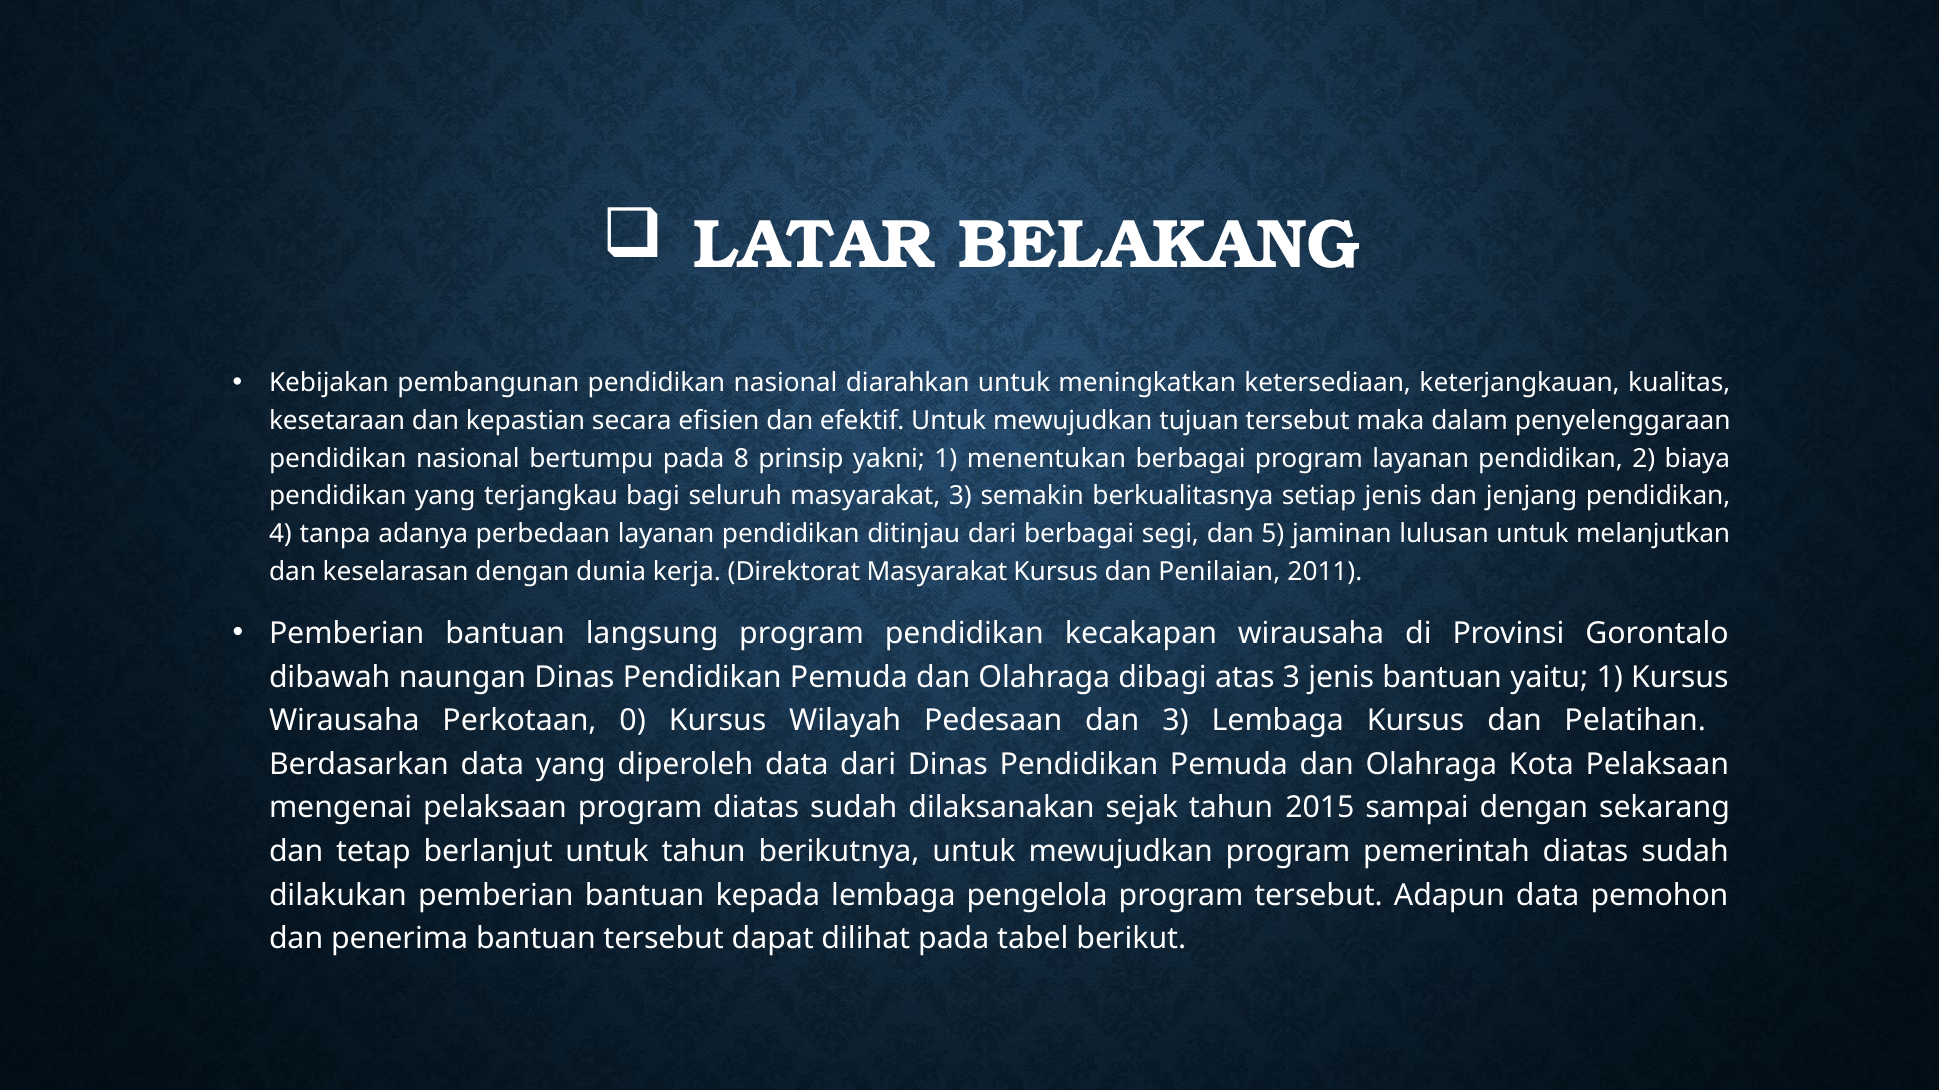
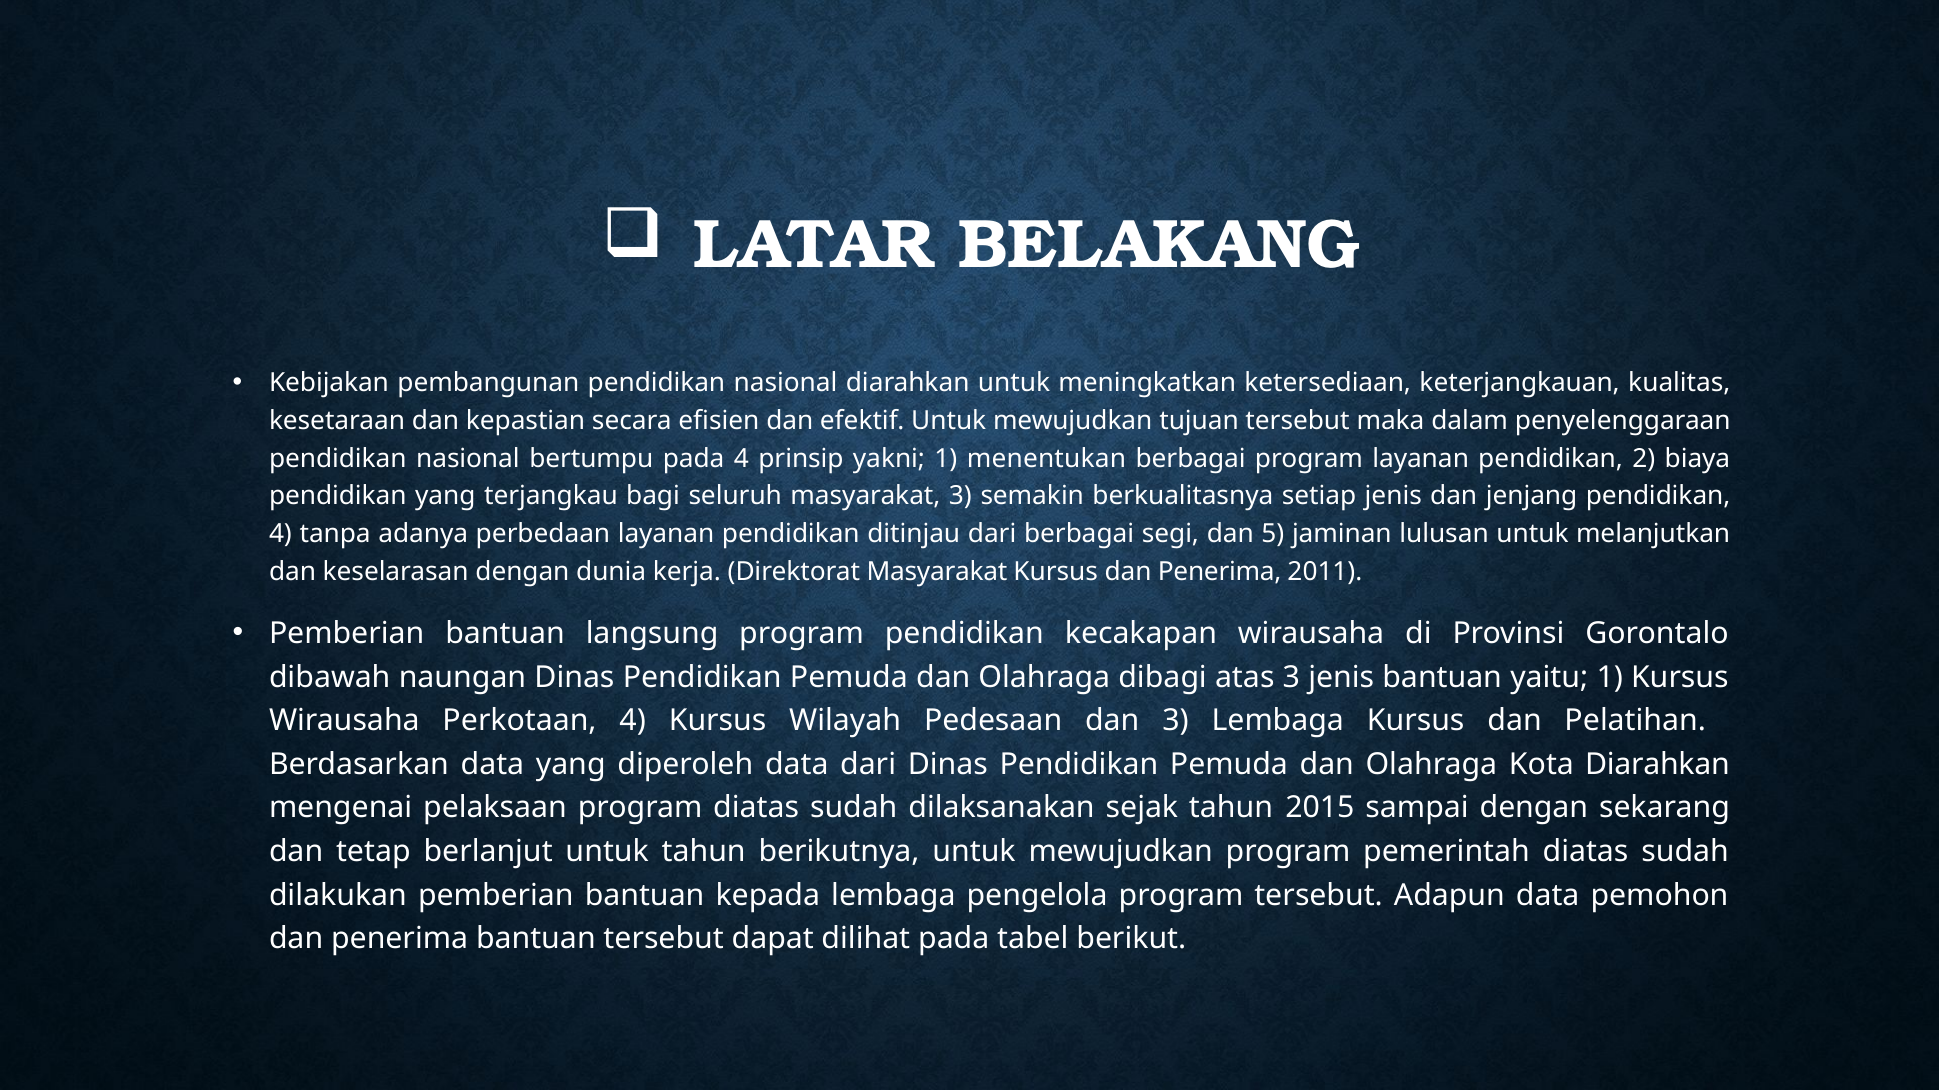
pada 8: 8 -> 4 (741, 459)
Kursus dan Penilaian: Penilaian -> Penerima (1220, 572)
Perkotaan 0: 0 -> 4 (633, 721)
Kota Pelaksaan: Pelaksaan -> Diarahkan (1657, 765)
